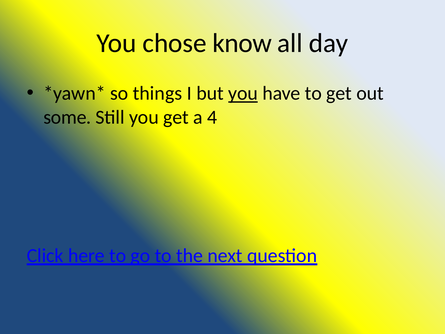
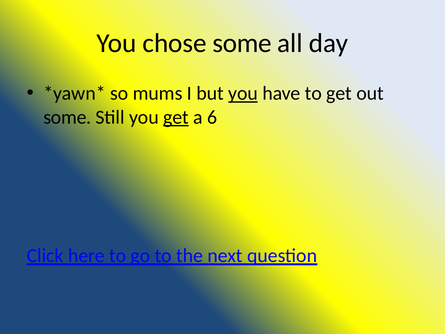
chose know: know -> some (242, 43)
things: things -> mums (158, 93)
get underline: none -> present (176, 117)
4: 4 -> 6 (212, 117)
